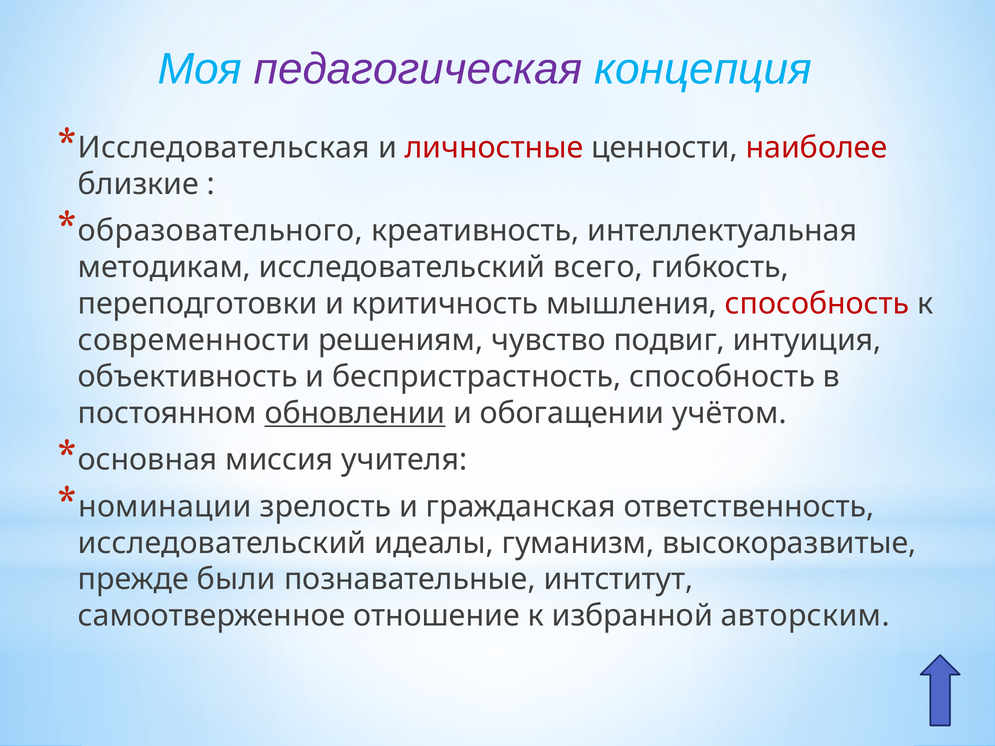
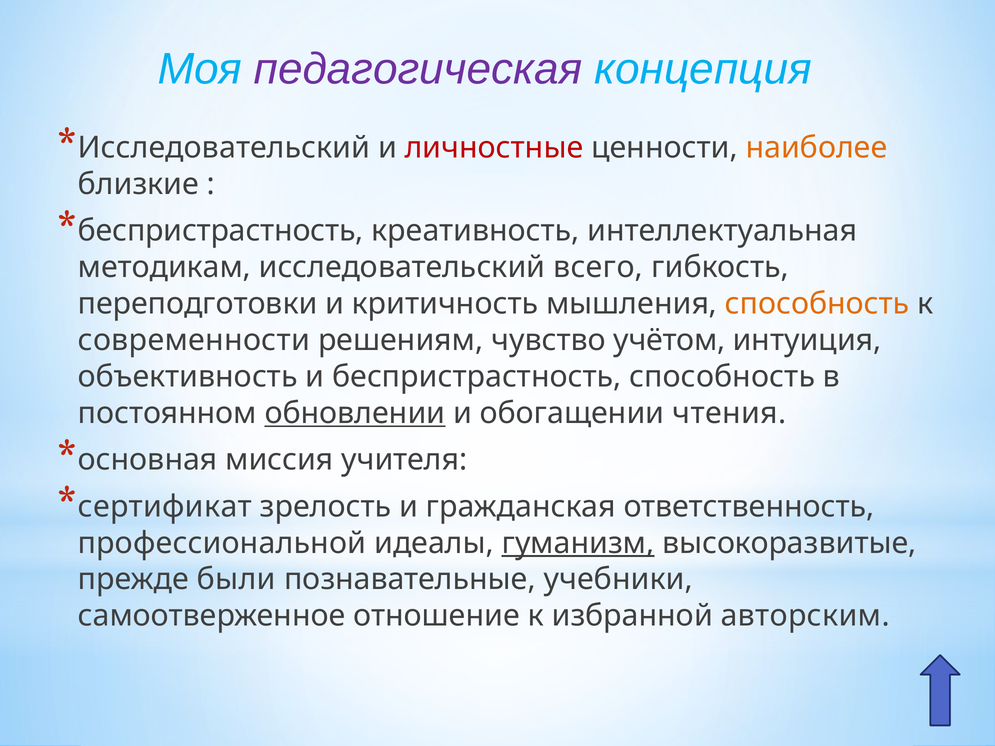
Исследовательская: Исследовательская -> Исследовательский (224, 148)
наиболее colour: red -> orange (816, 148)
образовательного: образовательного -> беспристрастность (221, 231)
способность colour: red -> orange (817, 304)
подвиг: подвиг -> учётом (669, 340)
учётом: учётом -> чтения (729, 413)
номинации: номинации -> сертификат (165, 507)
исследовательский: исследовательский -> профессиональной (222, 543)
гуманизм underline: none -> present (578, 543)
интститут: интститут -> учебники (618, 580)
